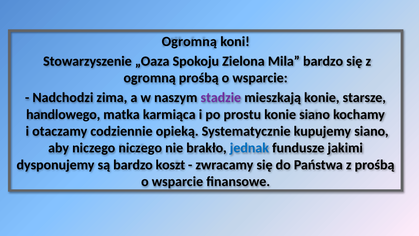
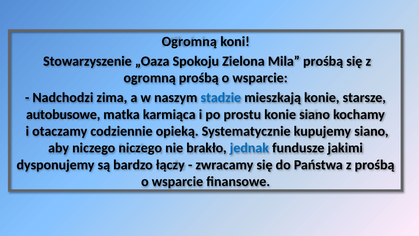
Mila bardzo: bardzo -> prośbą (323, 61)
stadzie colour: purple -> blue (221, 97)
handlowego: handlowego -> autobusowe (63, 114)
koszt: koszt -> łączy (170, 165)
